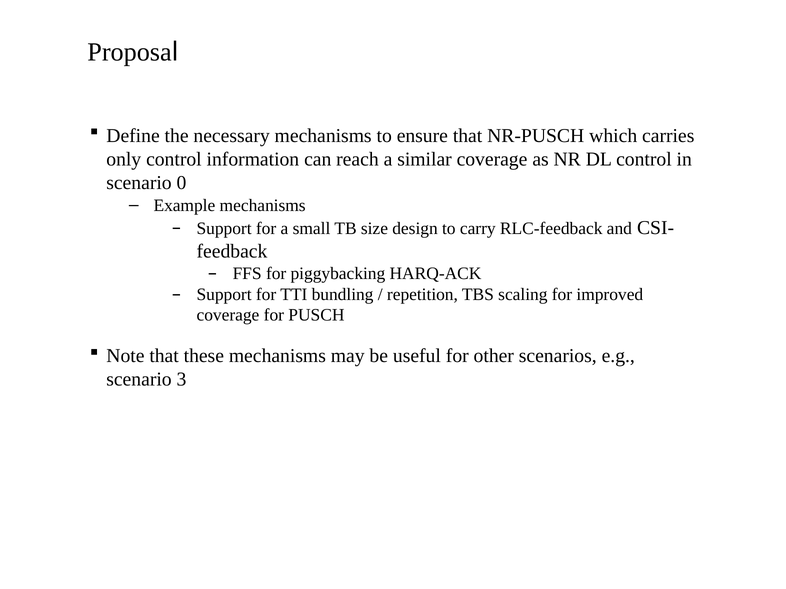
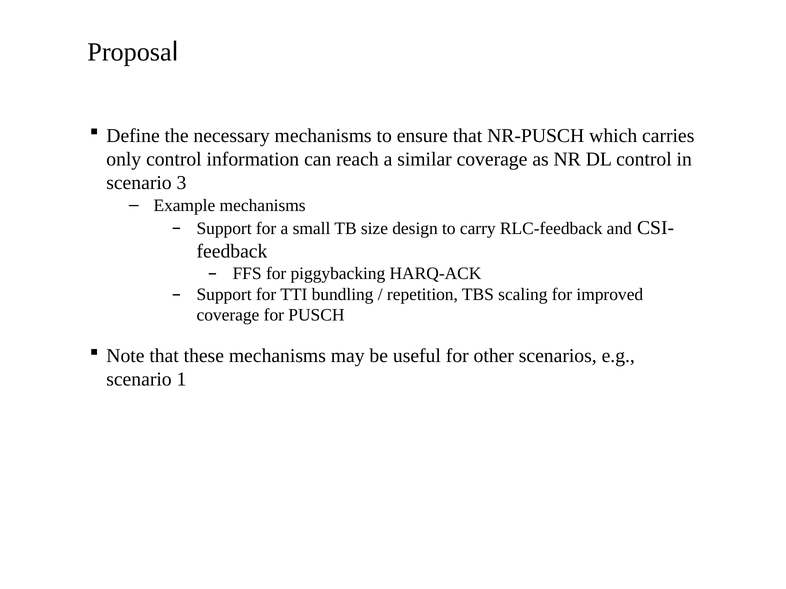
0: 0 -> 3 (182, 183)
3: 3 -> 1 (182, 380)
